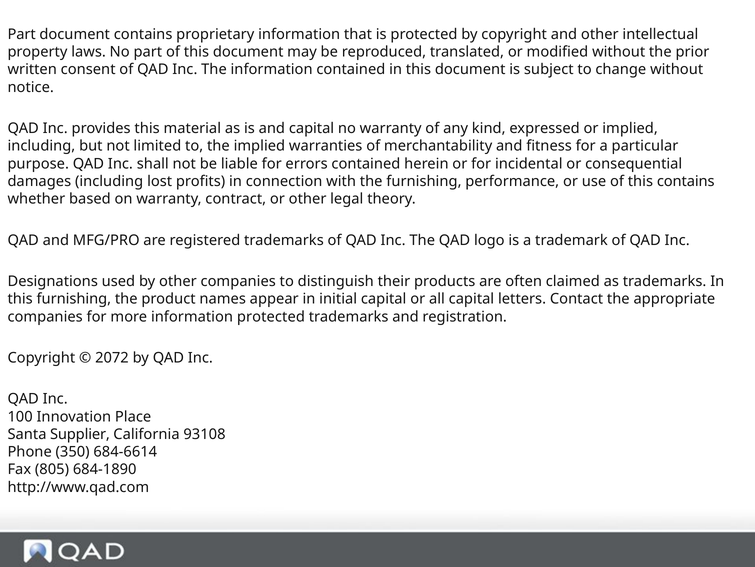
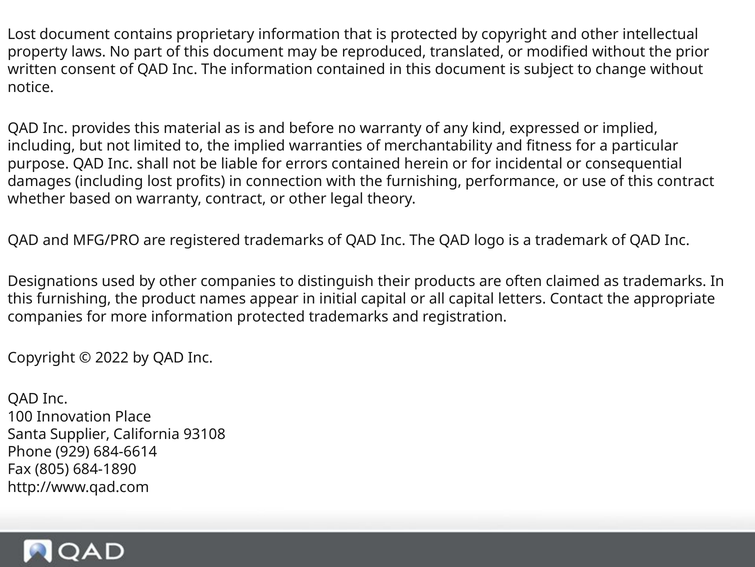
Part: Part -> Lost (22, 34)
and capital: capital -> before (312, 128)
this contains: contains -> contract (686, 181)
2072: 2072 -> 2022 (112, 357)
350: 350 -> 929 (73, 451)
